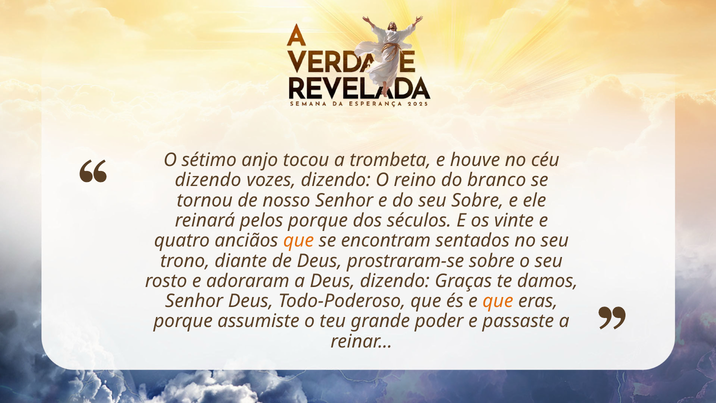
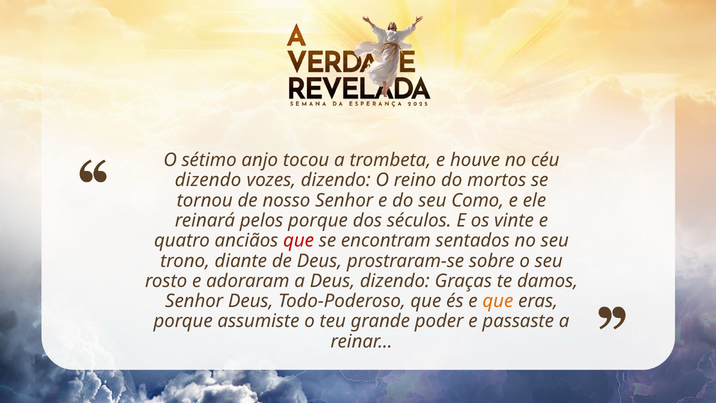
branco: branco -> mortos (497, 180)
seu Sobre: Sobre -> Como (478, 200)
que colour: orange -> red (299, 241)
